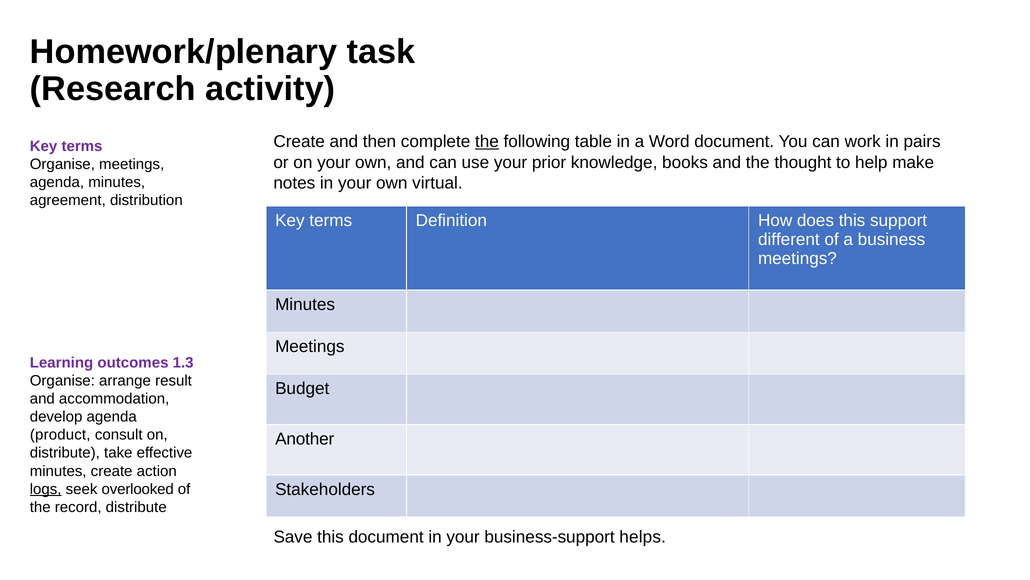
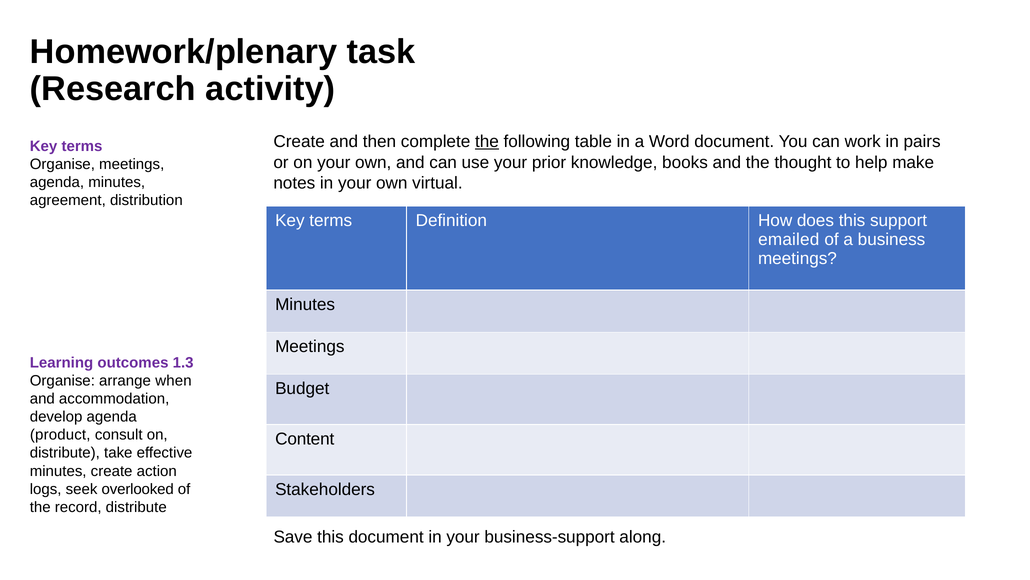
different: different -> emailed (789, 239)
result: result -> when (173, 380)
Another: Another -> Content (305, 439)
logs underline: present -> none (46, 489)
helps: helps -> along (643, 537)
